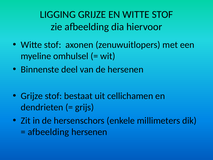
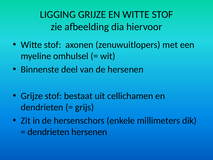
afbeelding: afbeelding -> dendrieten (48, 132)
